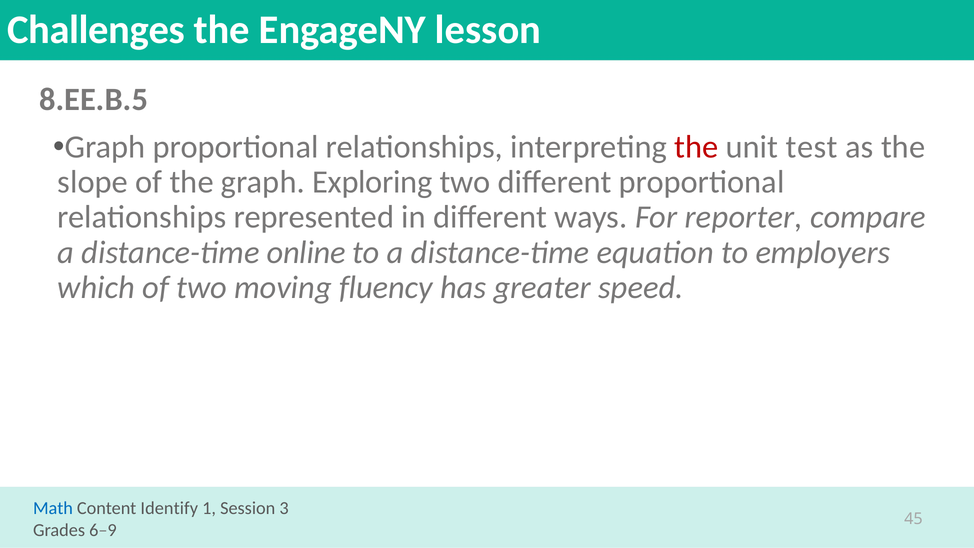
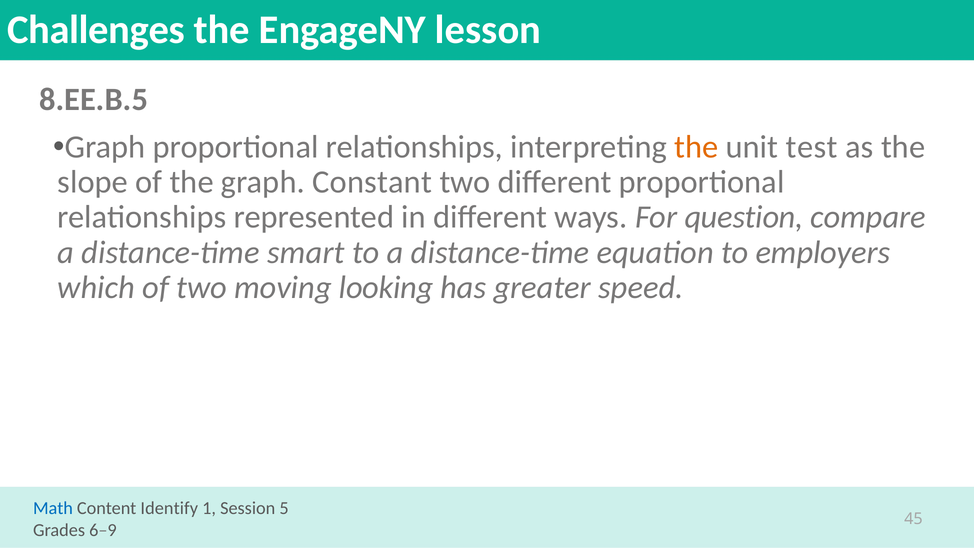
the colour: red -> orange (696, 147)
Exploring: Exploring -> Constant (372, 182)
reporter: reporter -> question (744, 217)
online: online -> smart (306, 252)
fluency: fluency -> looking (386, 287)
3: 3 -> 5 (284, 508)
